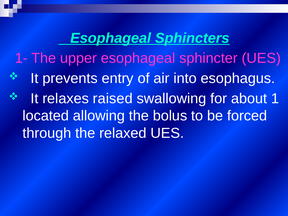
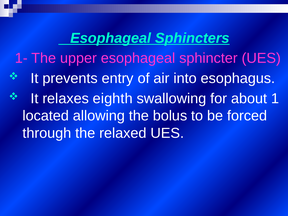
raised: raised -> eighth (113, 99)
